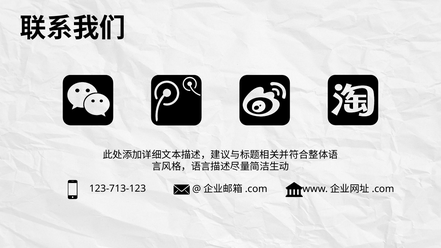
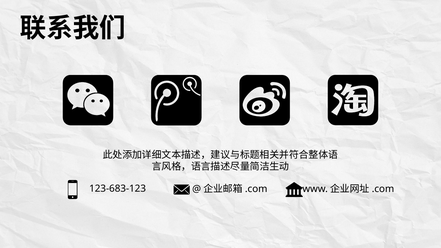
123-713-123: 123-713-123 -> 123-683-123 (118, 189)
